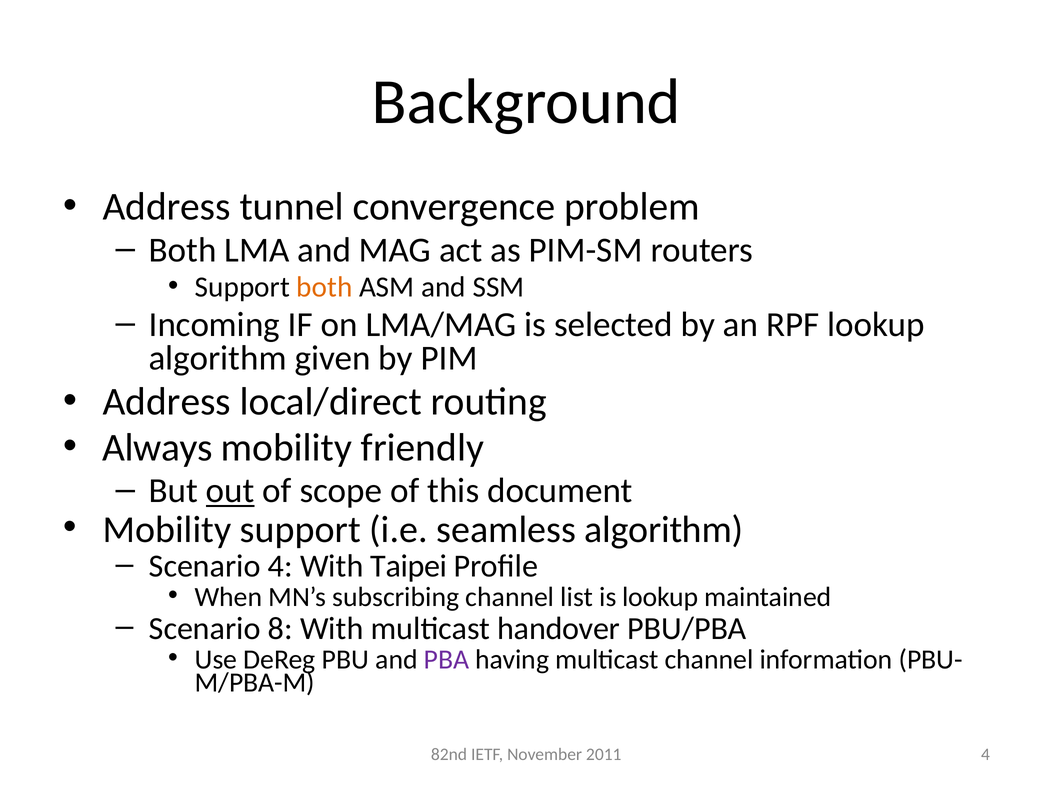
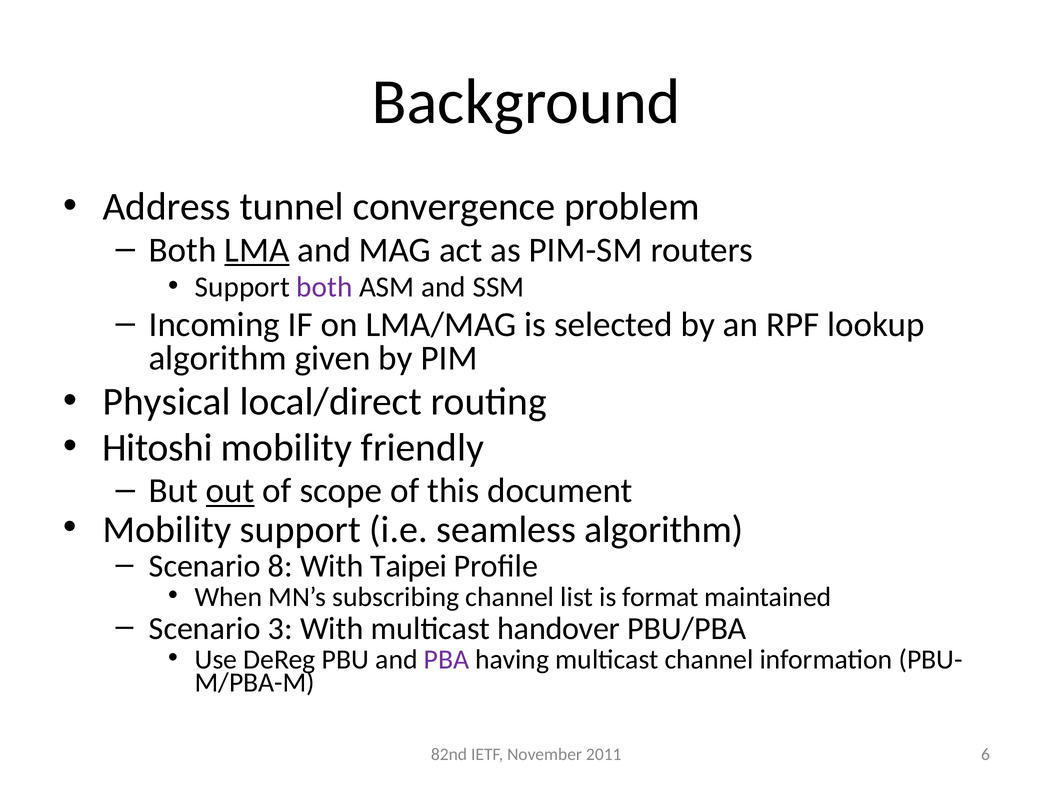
LMA underline: none -> present (257, 250)
both colour: orange -> purple (324, 287)
Address: Address -> Physical (167, 402)
Always: Always -> Hitoshi (157, 448)
Scenario 4: 4 -> 8 (280, 566)
is lookup: lookup -> format (660, 597)
8: 8 -> 3 (280, 628)
2011 4: 4 -> 6 (985, 754)
